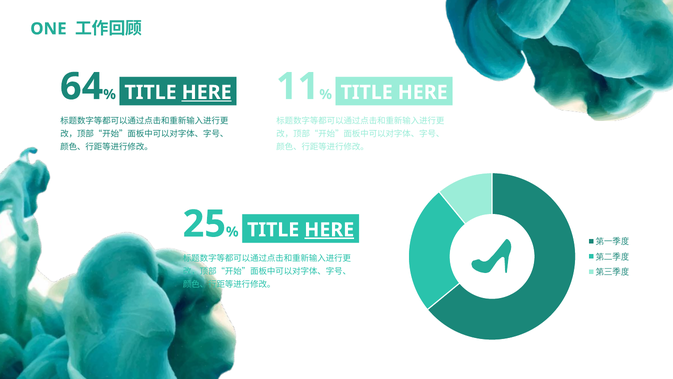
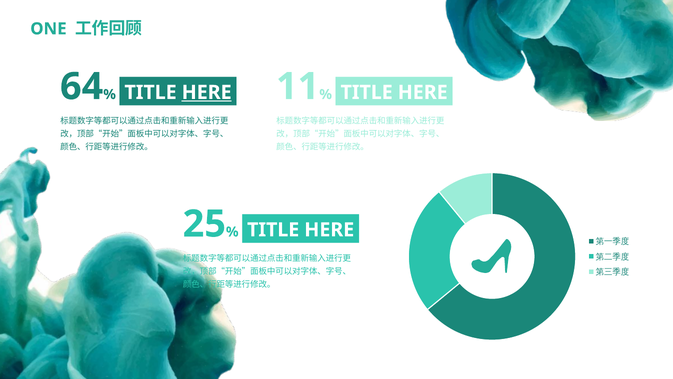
HERE underline: present -> none (329, 230)
